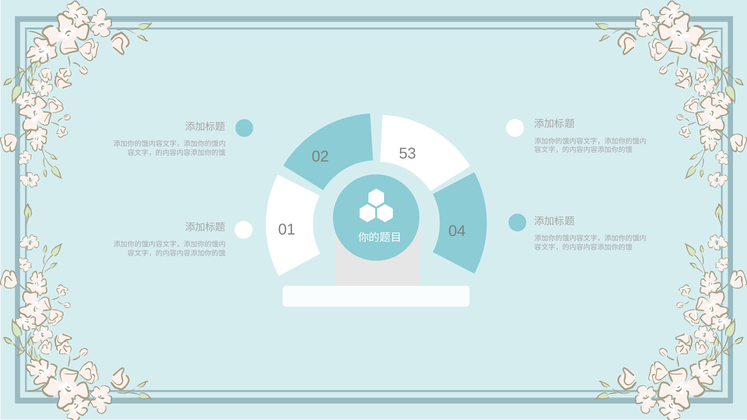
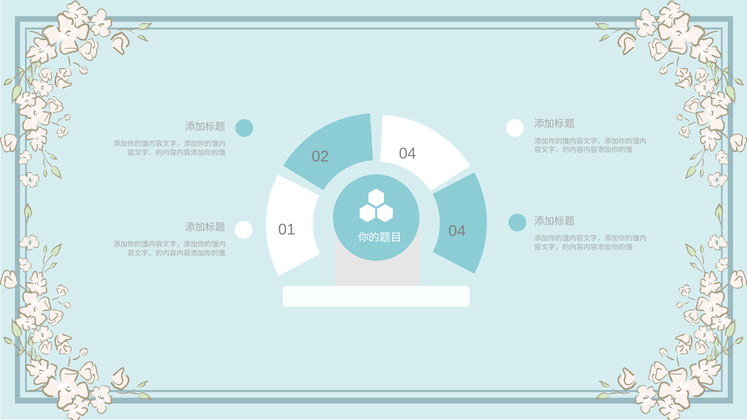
02 53: 53 -> 04 (408, 154)
